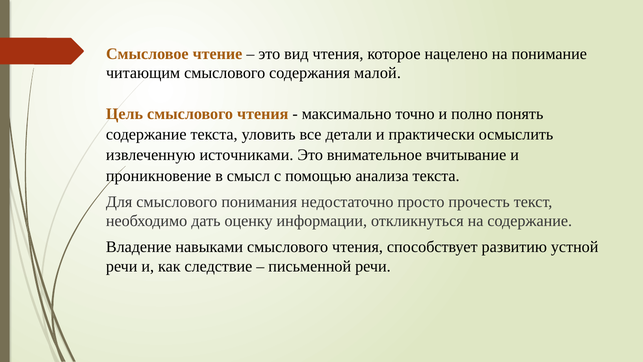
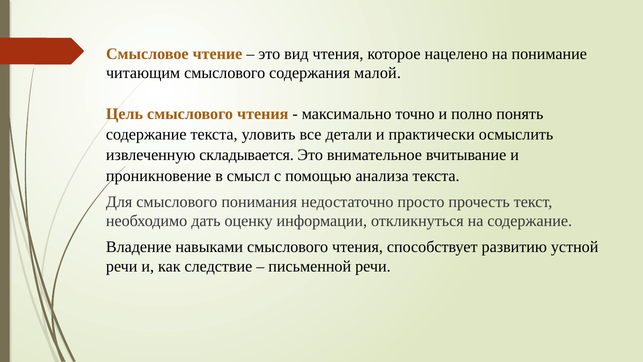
источниками: источниками -> складывается (247, 155)
